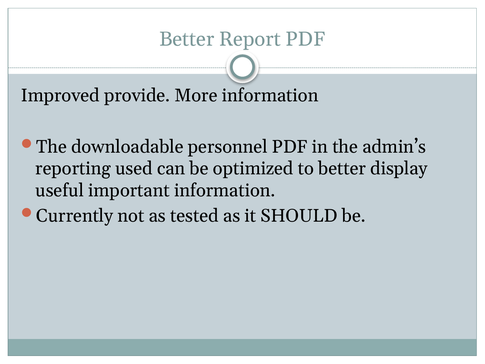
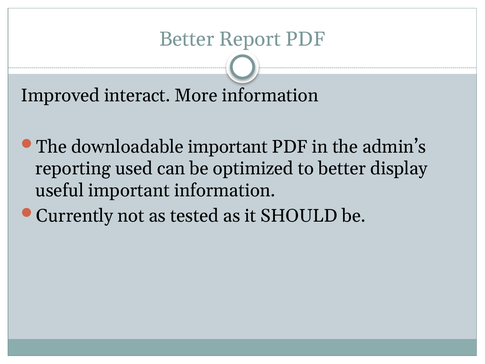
provide: provide -> interact (137, 96)
downloadable personnel: personnel -> important (228, 147)
